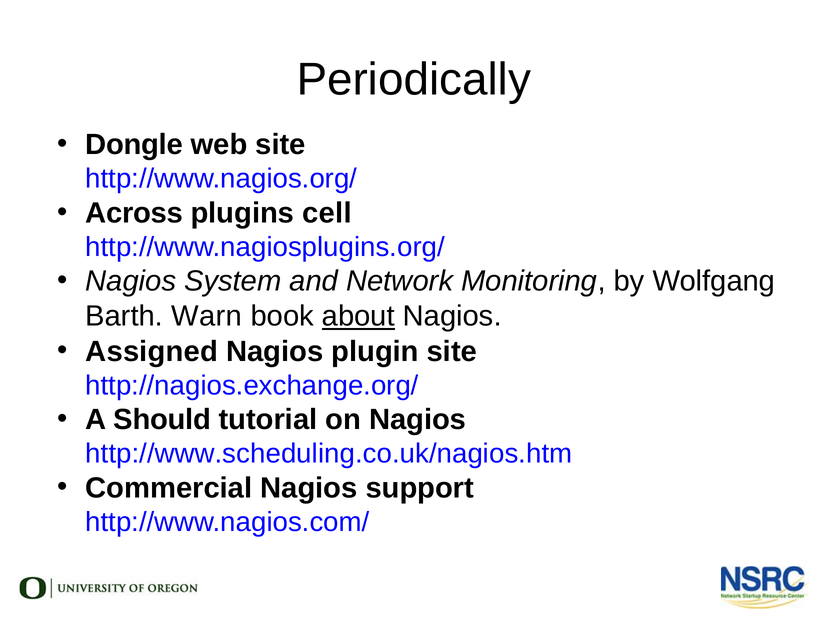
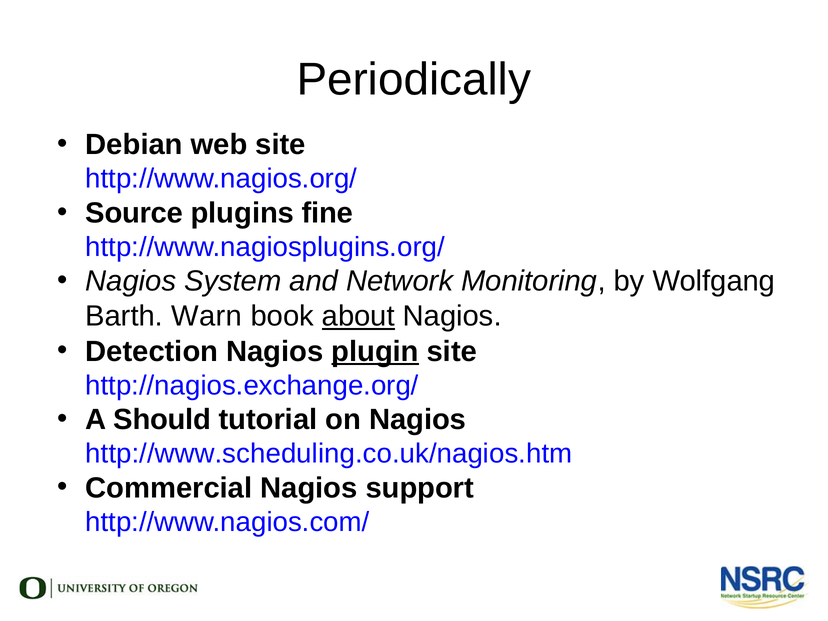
Dongle: Dongle -> Debian (134, 145)
Across: Across -> Source (134, 213)
cell: cell -> fine (327, 213)
Assigned: Assigned -> Detection (152, 351)
plugin underline: none -> present (375, 351)
